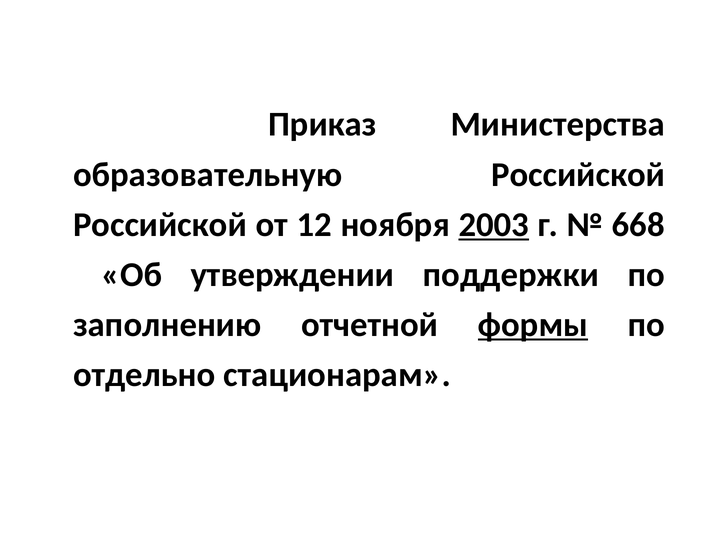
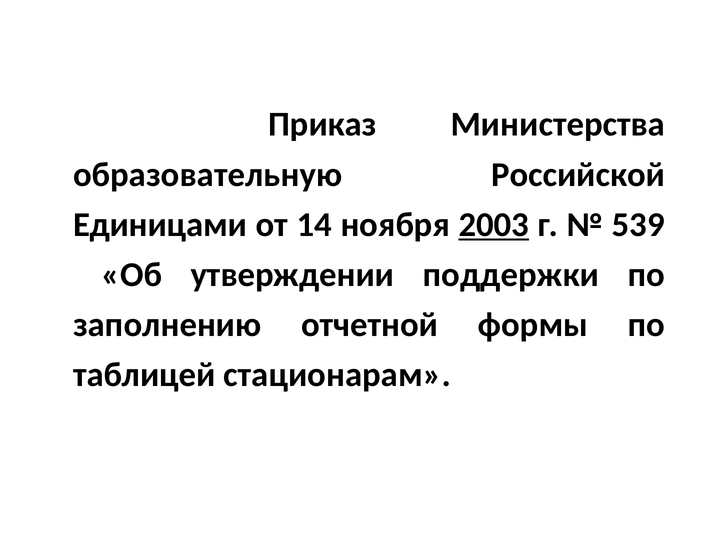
Российской: Российской -> Единицами (160, 225)
12: 12 -> 14 (314, 225)
668: 668 -> 539 (638, 225)
формы underline: present -> none (533, 325)
отдельно: отдельно -> таблицей (144, 375)
